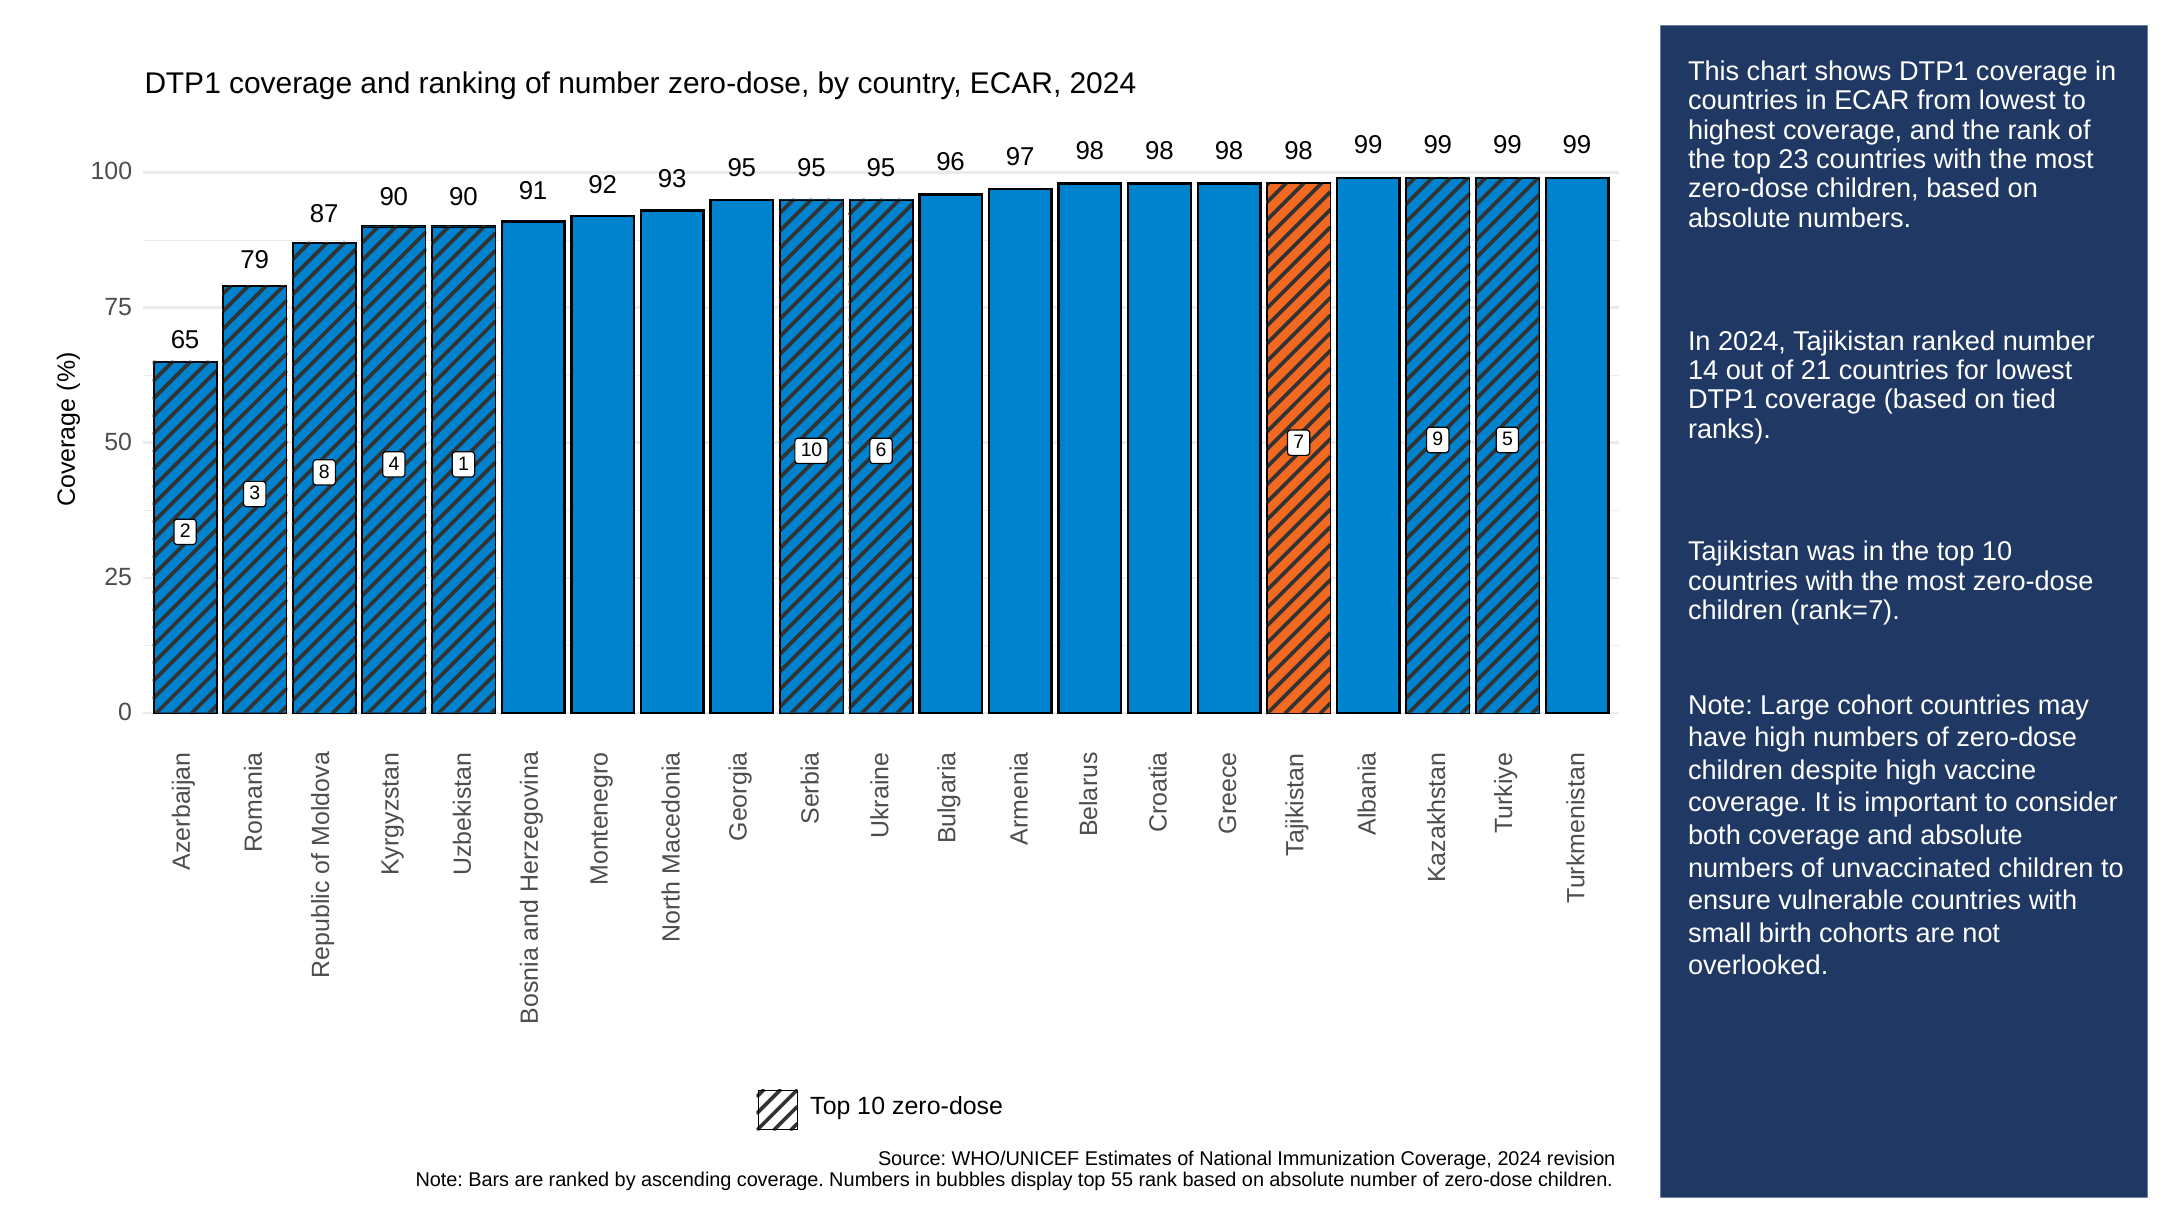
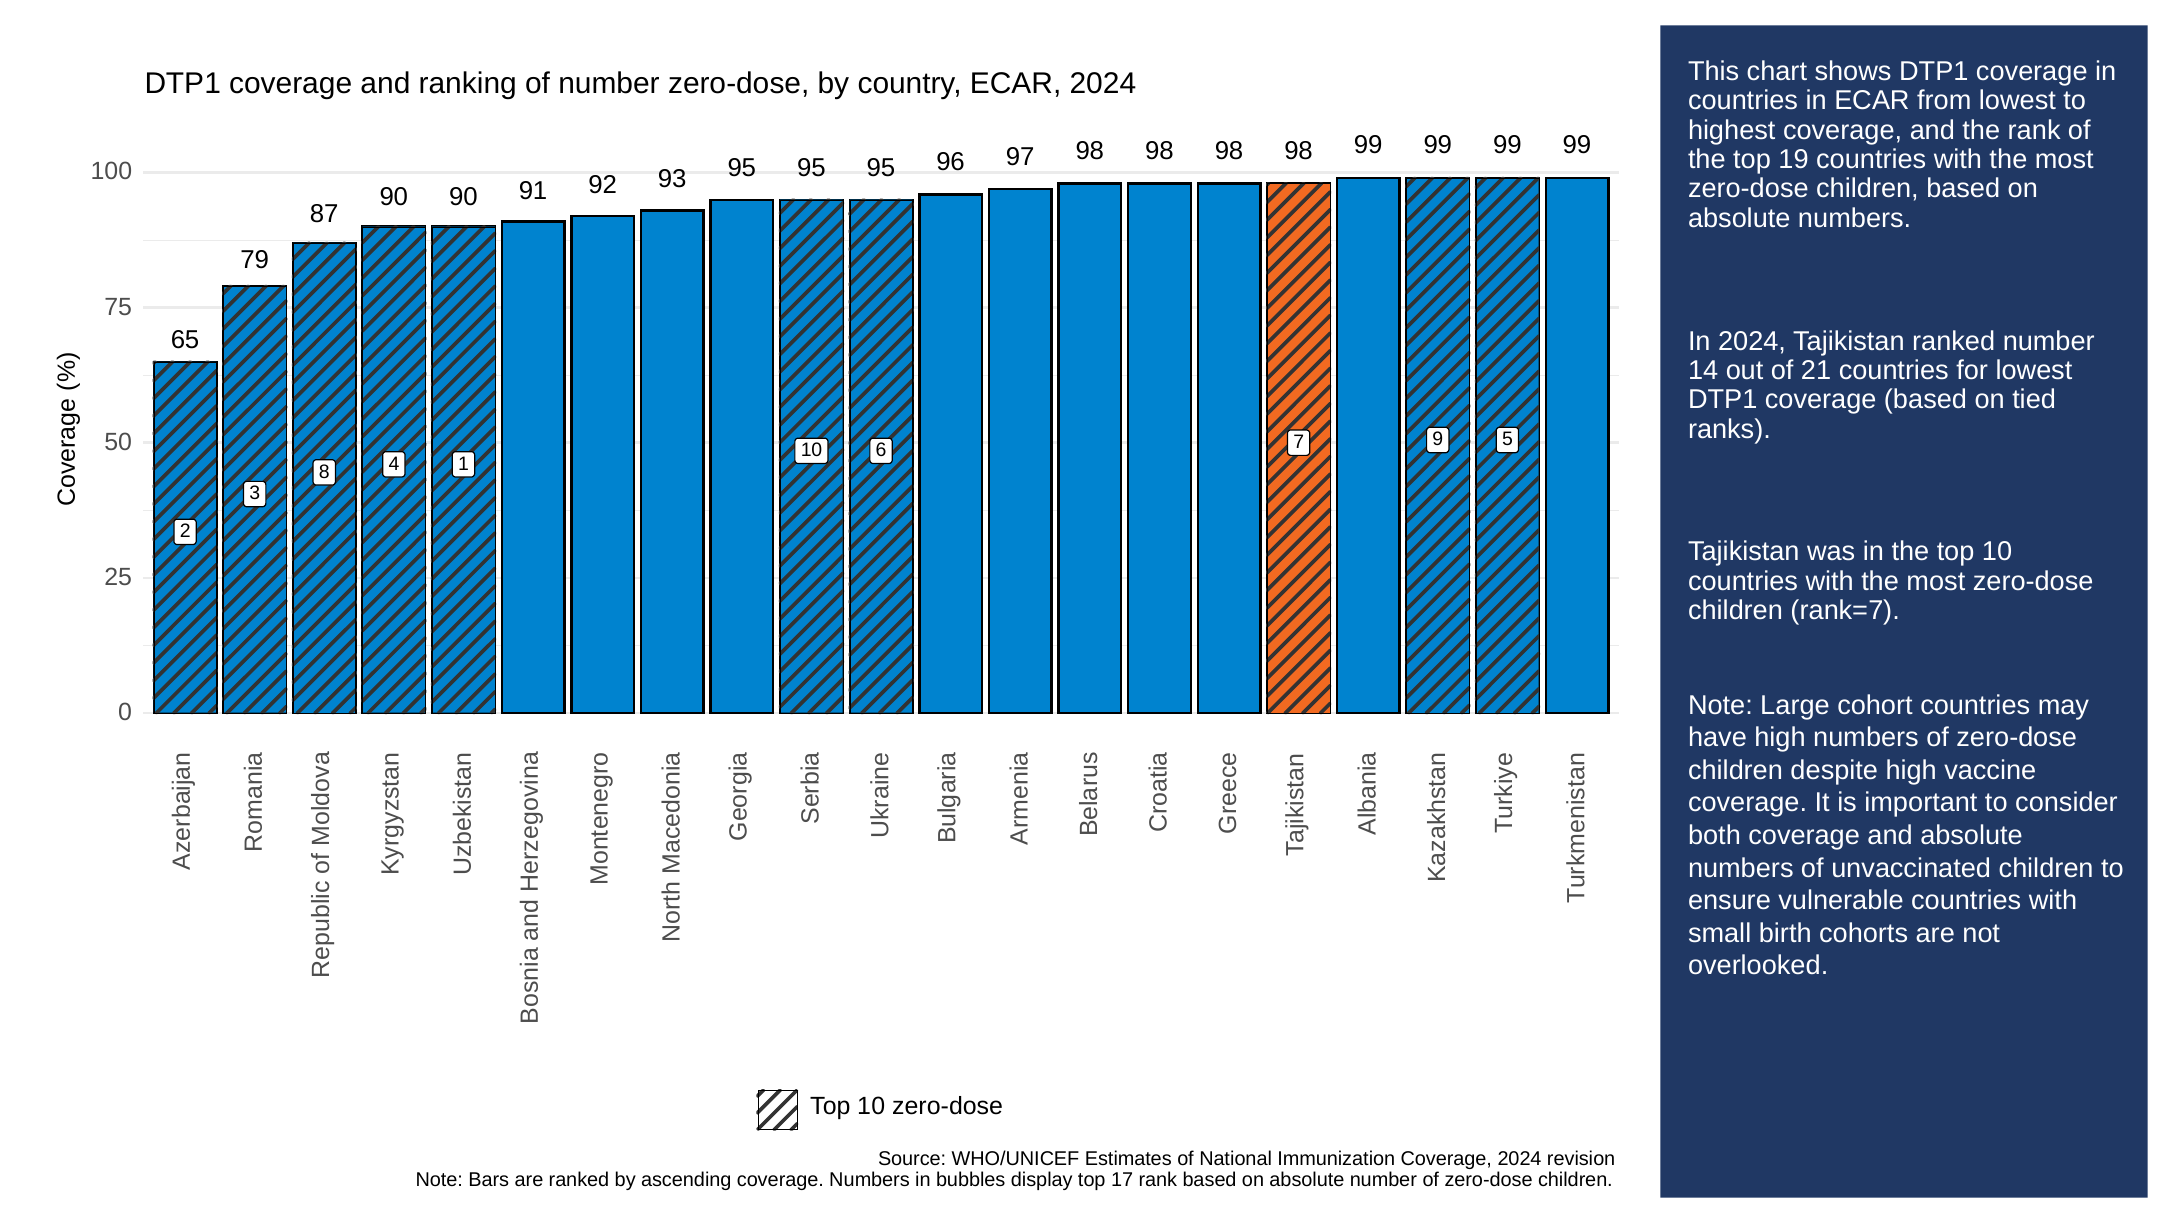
23: 23 -> 19 (1794, 160)
55: 55 -> 17 (1122, 1181)
